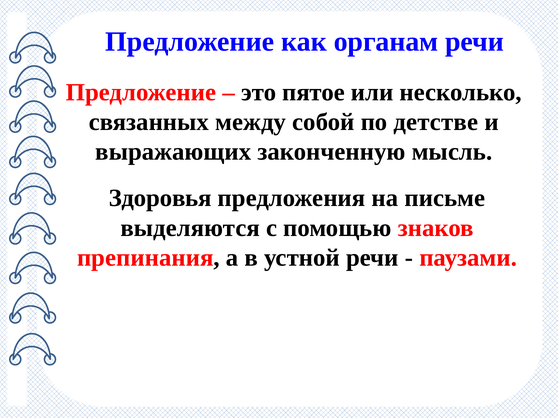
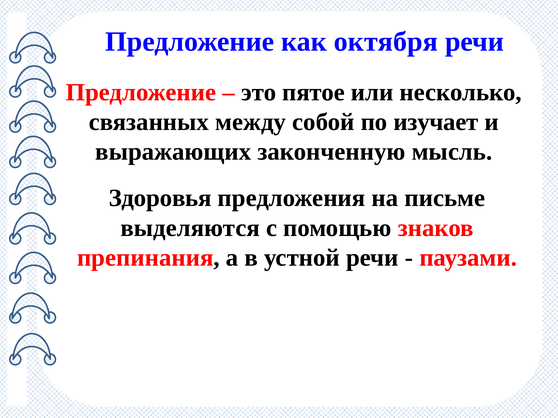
органам: органам -> октября (386, 42)
детстве: детстве -> изучает (436, 122)
